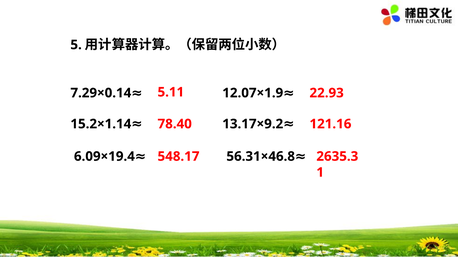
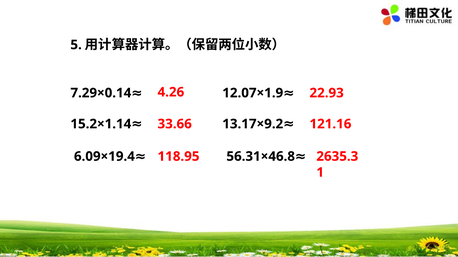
5.11: 5.11 -> 4.26 (171, 92)
78.40: 78.40 -> 33.66 (175, 124)
548.17: 548.17 -> 118.95 (179, 157)
